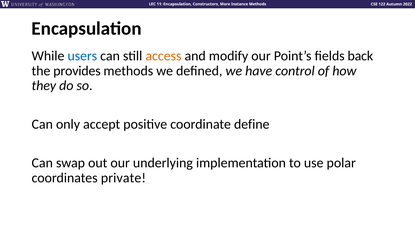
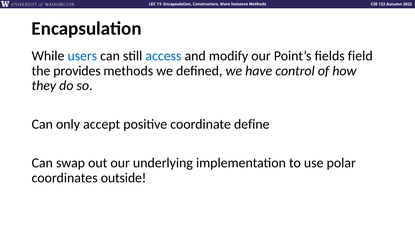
access colour: orange -> blue (163, 56)
back: back -> field (360, 56)
private: private -> outside (124, 178)
